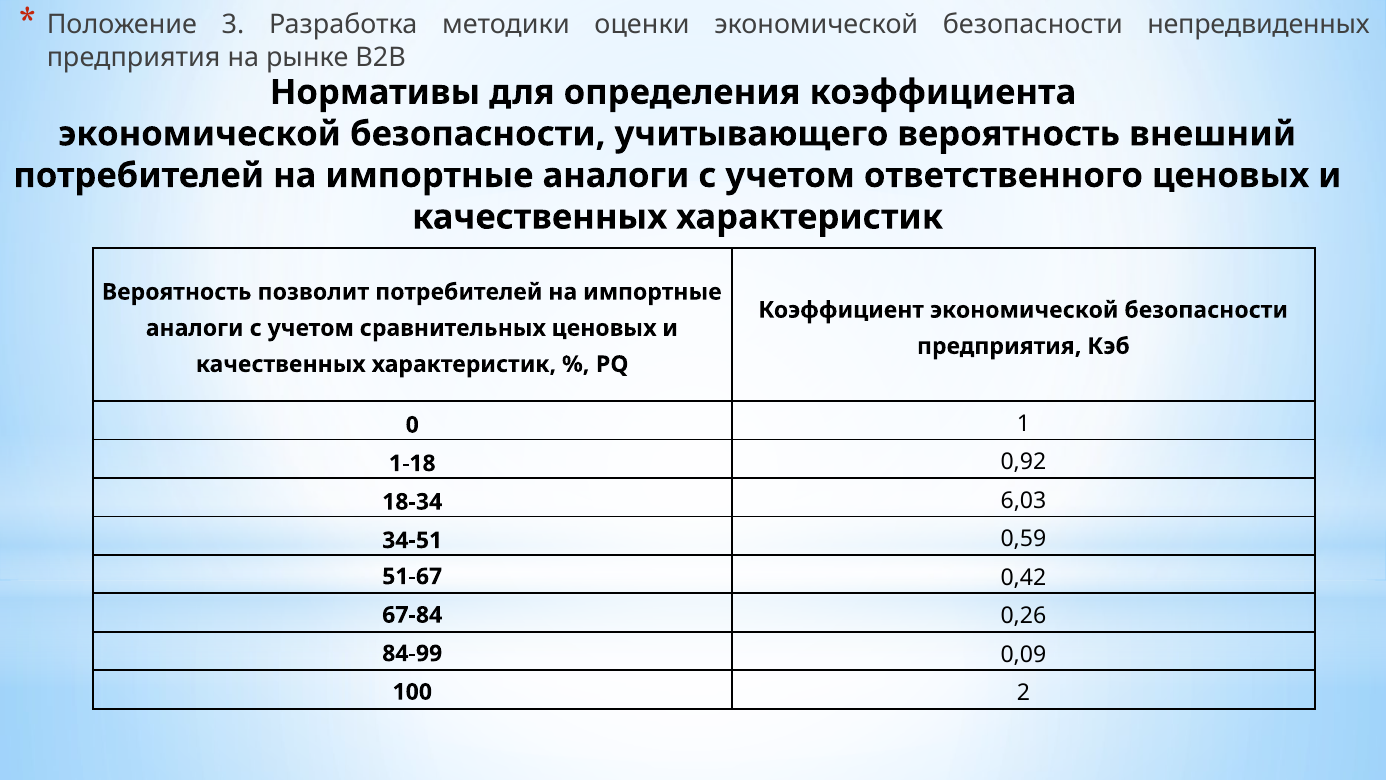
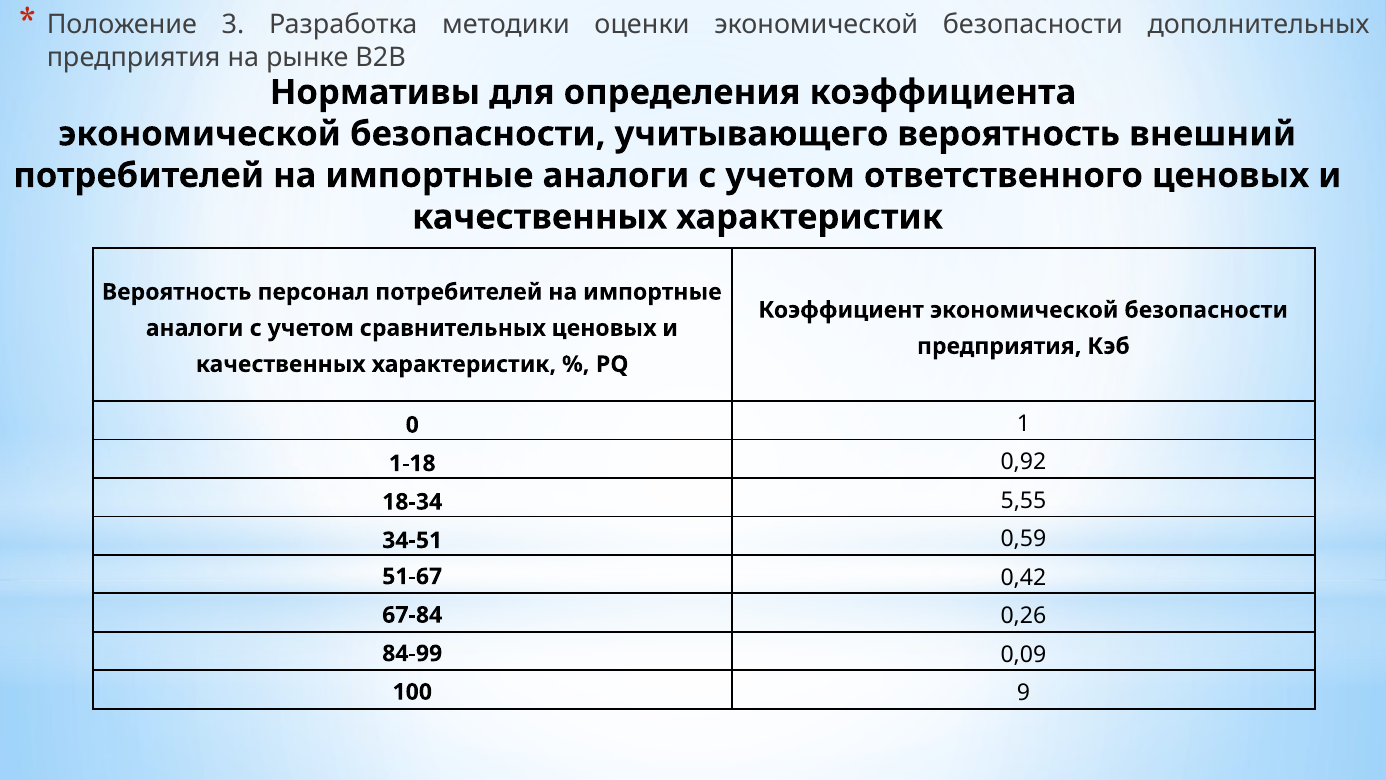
непредвиденных: непредвиденных -> дополнительных (1258, 25)
позволит: позволит -> персонал (313, 292)
6,03: 6,03 -> 5,55 (1023, 501)
2: 2 -> 9 (1023, 693)
